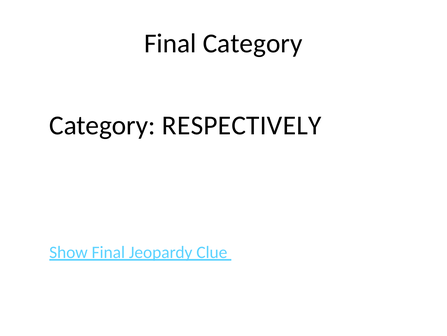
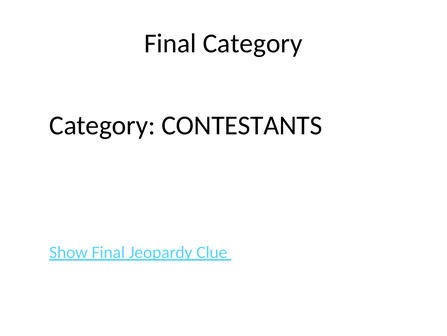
RESPECTIVELY: RESPECTIVELY -> CONTESTANTS (242, 125)
